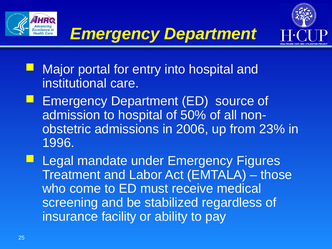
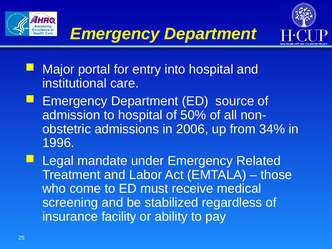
23%: 23% -> 34% (272, 129)
Figures: Figures -> Related (259, 161)
